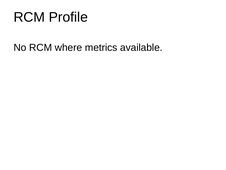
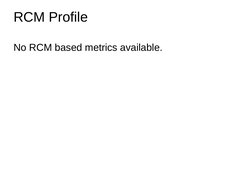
where: where -> based (69, 47)
